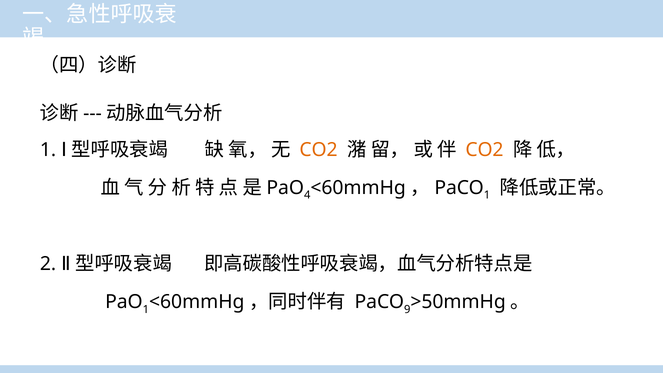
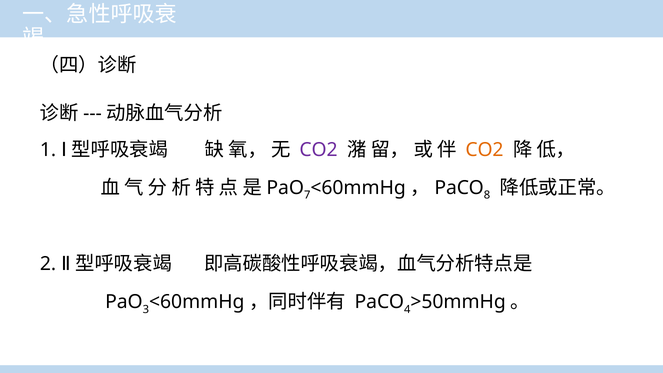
CO2 colour: orange -> purple (319, 150)
4: 4 -> 7 (307, 195)
1: 1 -> 8 (487, 195)
1: 1 -> 3 (146, 309)
9: 9 -> 4 (407, 309)
